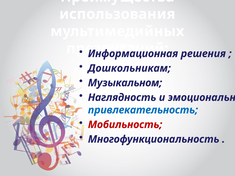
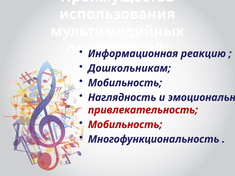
решения: решения -> реакцию (203, 54)
Музыкальном: Музыкальном -> Мобильность (125, 83)
привлекательность colour: blue -> red (143, 110)
